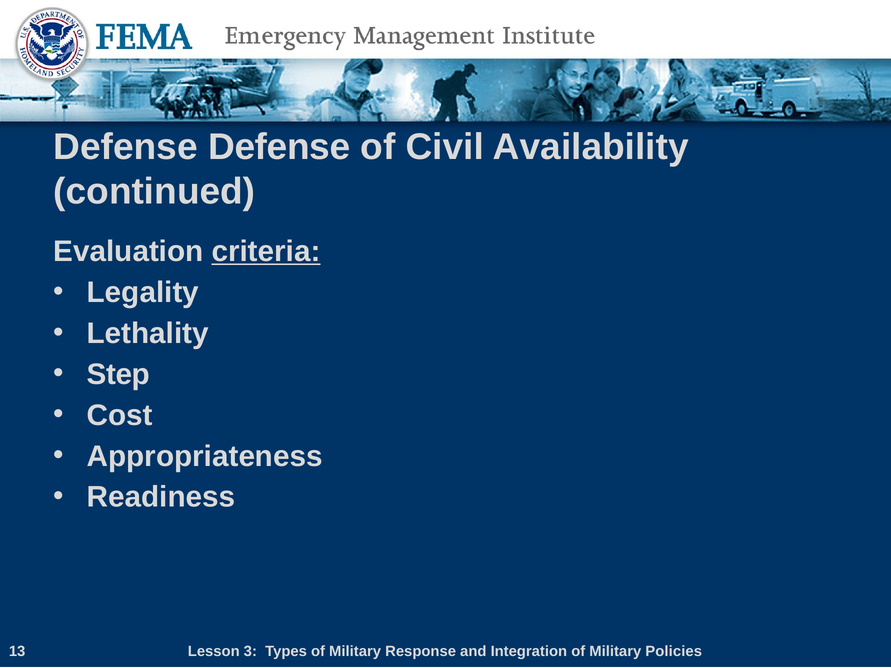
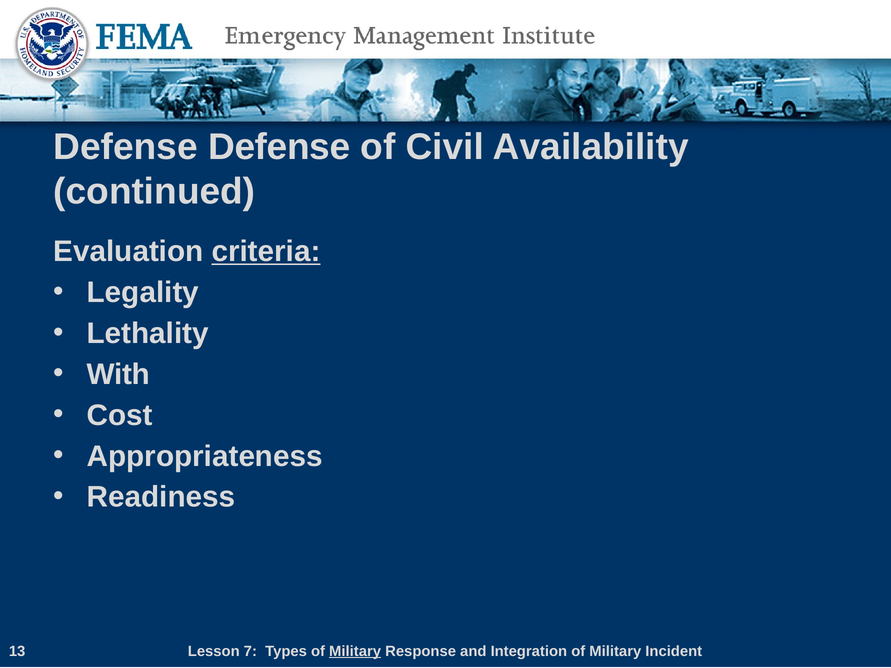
Step: Step -> With (118, 374)
3: 3 -> 7 (250, 651)
Military underline: none -> present (355, 651)
Policies: Policies -> Incident (674, 651)
